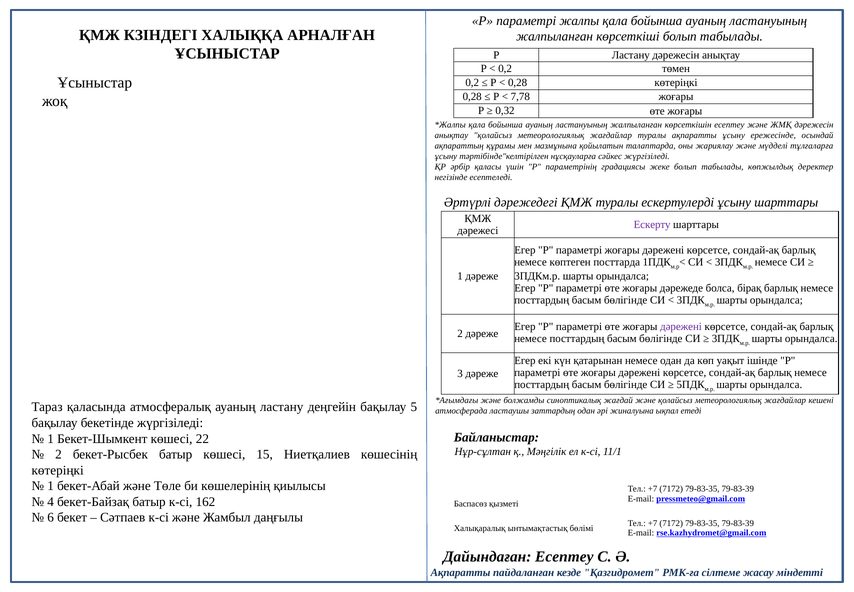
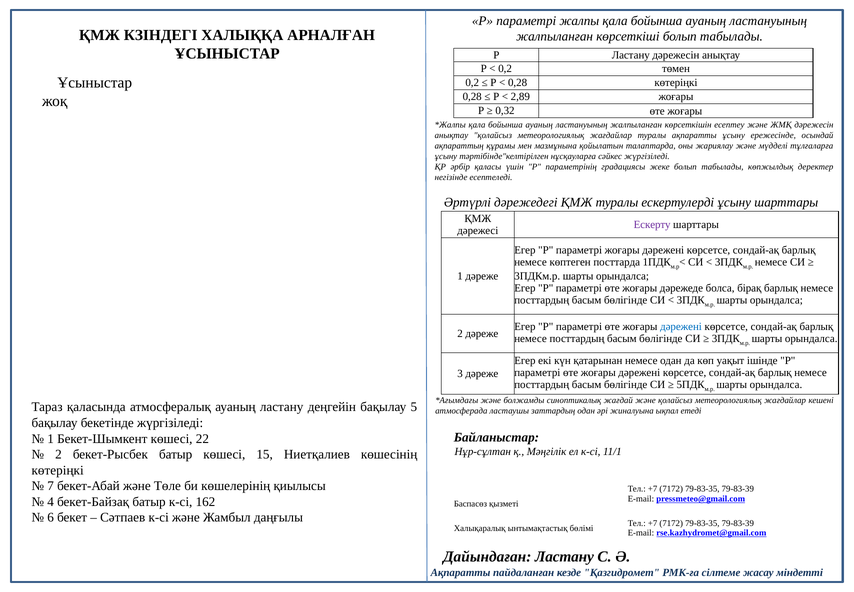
7,78: 7,78 -> 2,89 (520, 97)
дәрежені colour: purple -> blue (681, 326)
1: 1 -> 7 (51, 485)
Дайындаған Есептеу: Есептеу -> Ластану (564, 556)
